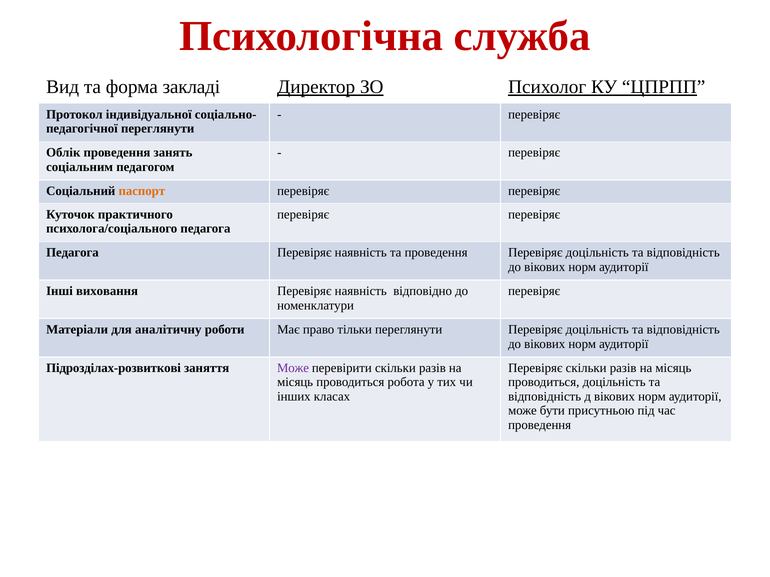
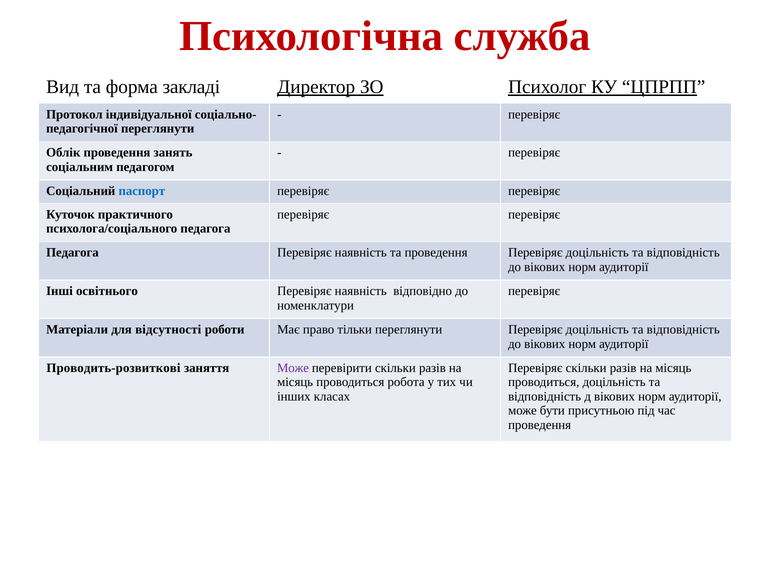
паспорт colour: orange -> blue (142, 191)
виховання: виховання -> освітнього (107, 291)
аналітичну: аналітичну -> відсутності (168, 330)
Підрозділах-розвиткові: Підрозділах-розвиткові -> Проводить-розвиткові (113, 368)
